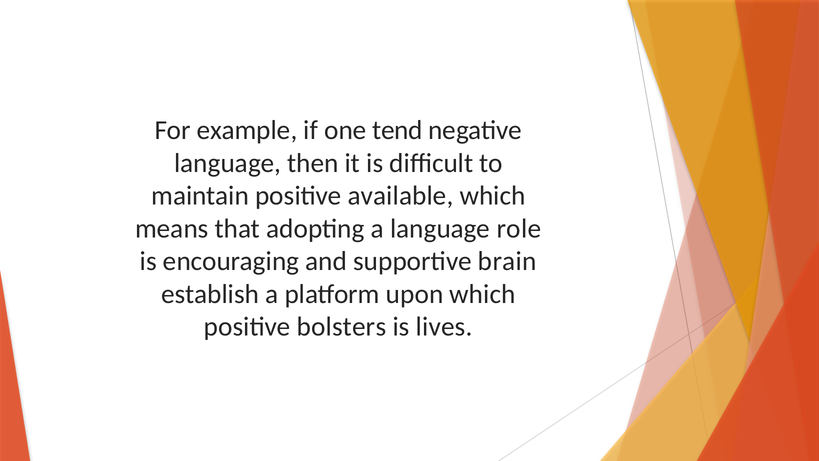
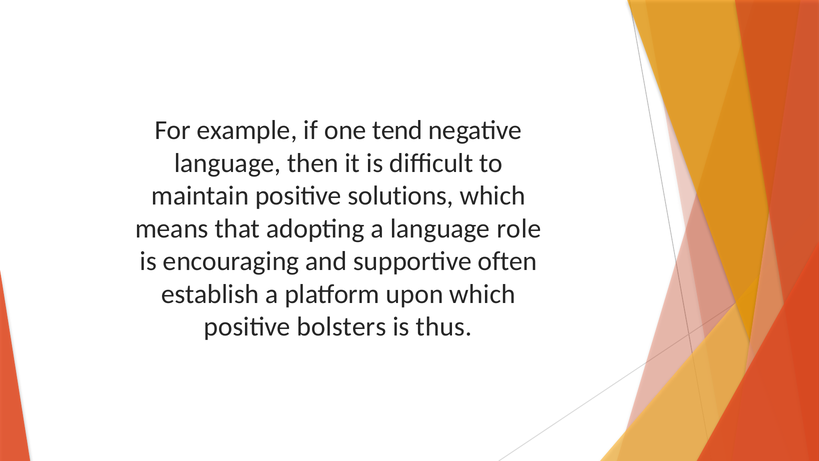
available: available -> solutions (401, 196)
brain: brain -> often (507, 261)
lives: lives -> thus (444, 327)
